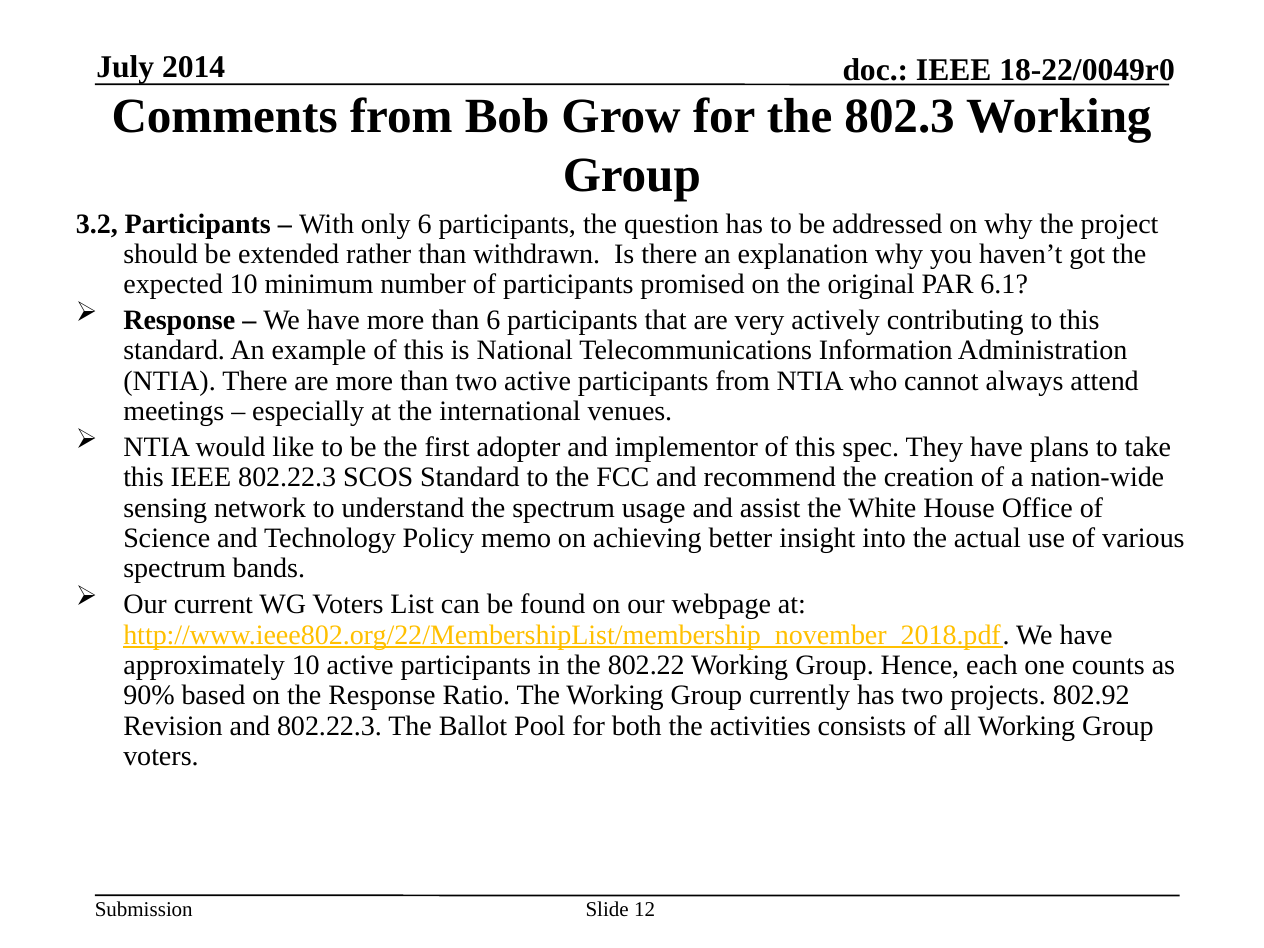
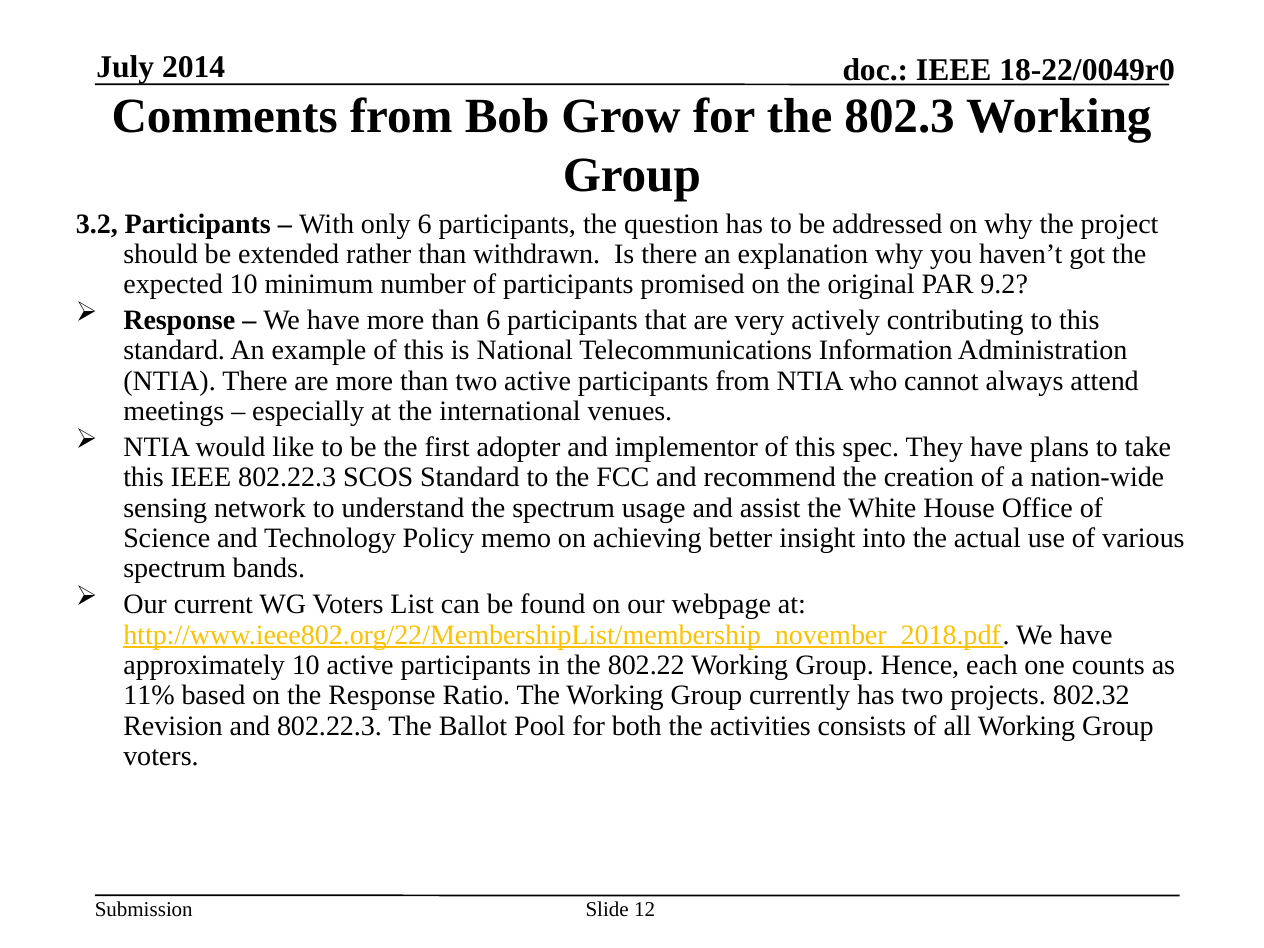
6.1: 6.1 -> 9.2 (1004, 284)
90%: 90% -> 11% (149, 695)
802.92: 802.92 -> 802.32 (1091, 695)
